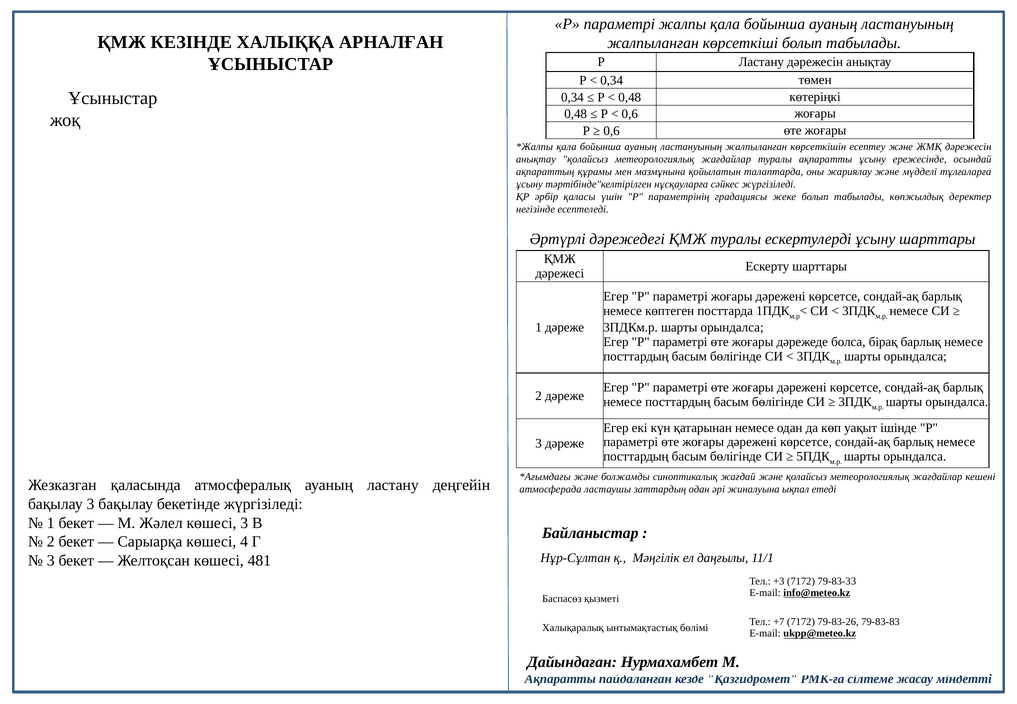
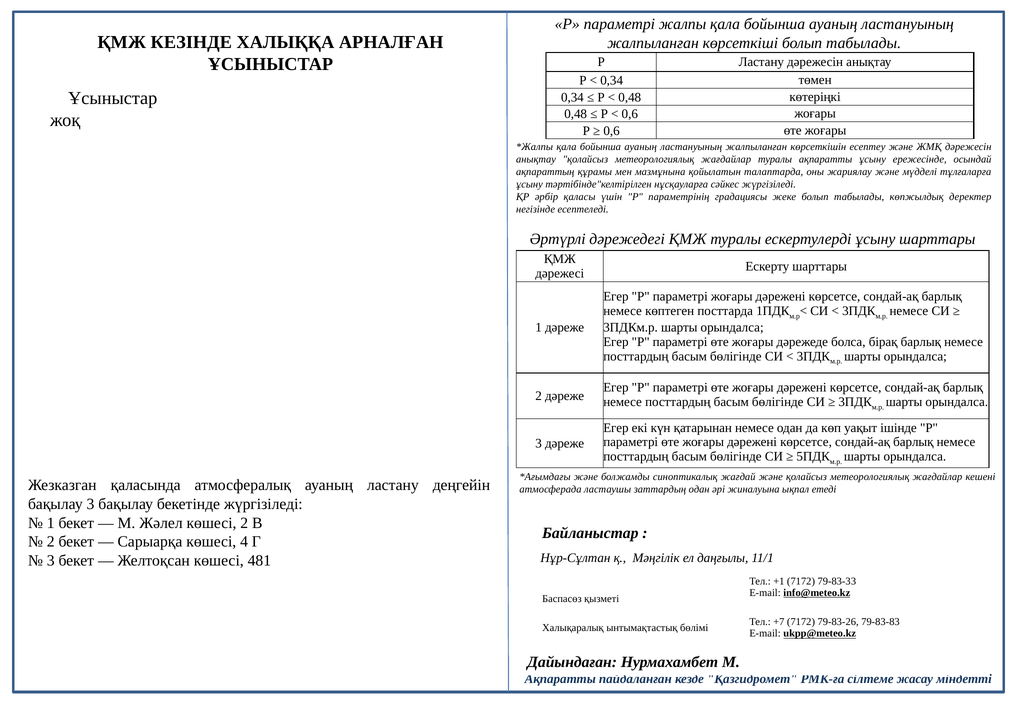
көшесі 3: 3 -> 2 (244, 523)
+3: +3 -> +1 (779, 581)
